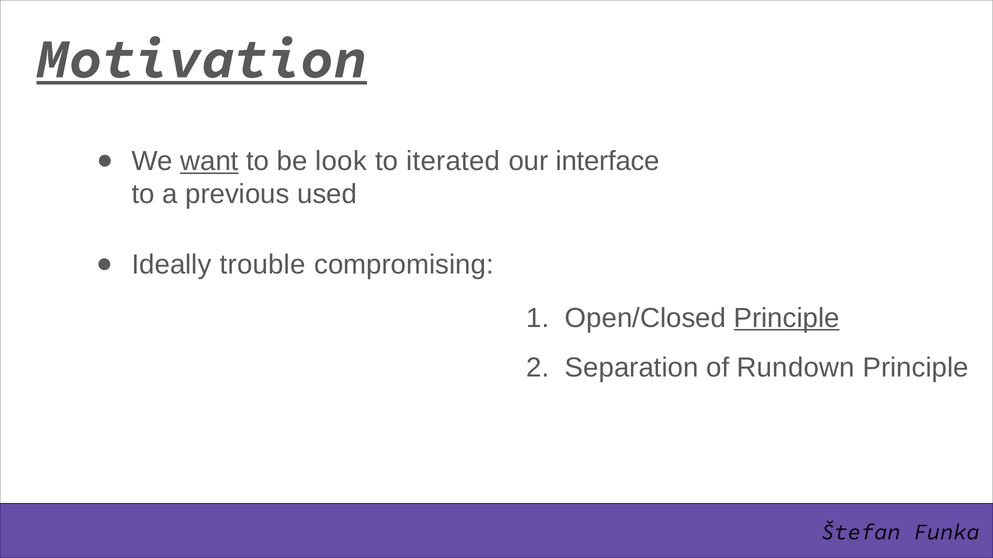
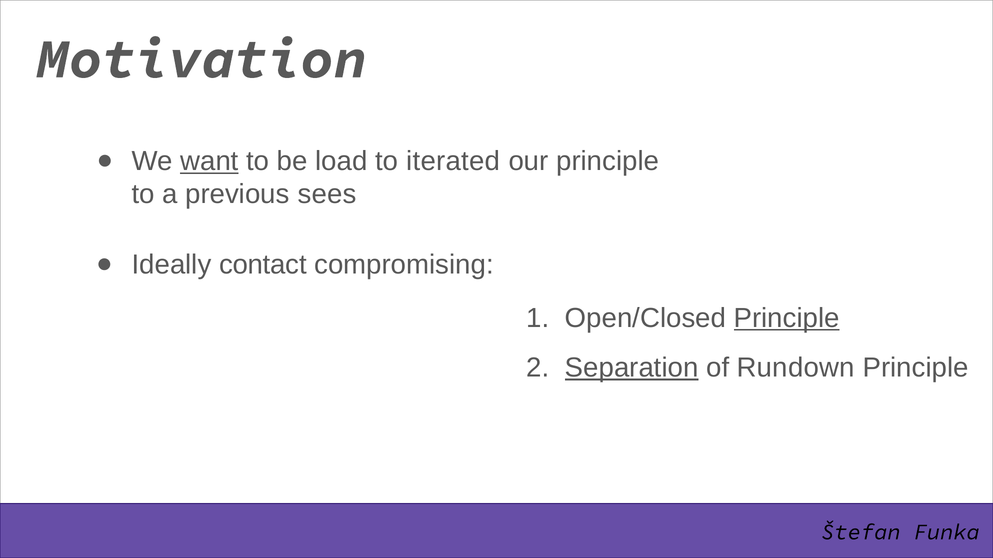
Motivation underline: present -> none (202, 59)
look: look -> load (341, 161)
our interface: interface -> principle (608, 161)
used: used -> sees (327, 195)
trouble: trouble -> contact (263, 265)
Separation underline: none -> present (632, 368)
